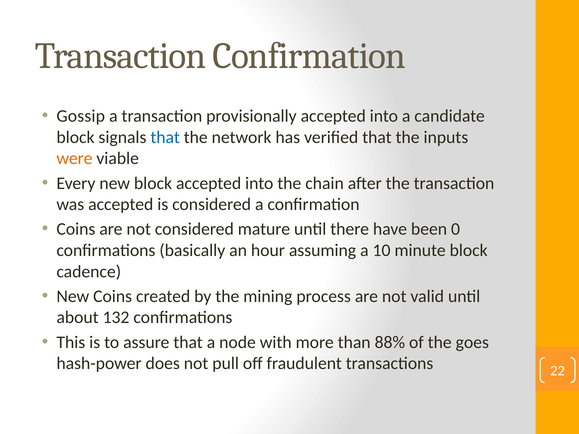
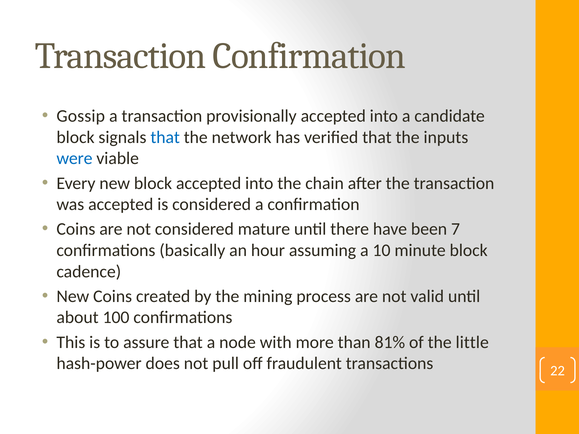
were colour: orange -> blue (74, 159)
0: 0 -> 7 (456, 229)
132: 132 -> 100 (116, 318)
88%: 88% -> 81% (390, 342)
goes: goes -> little (472, 342)
